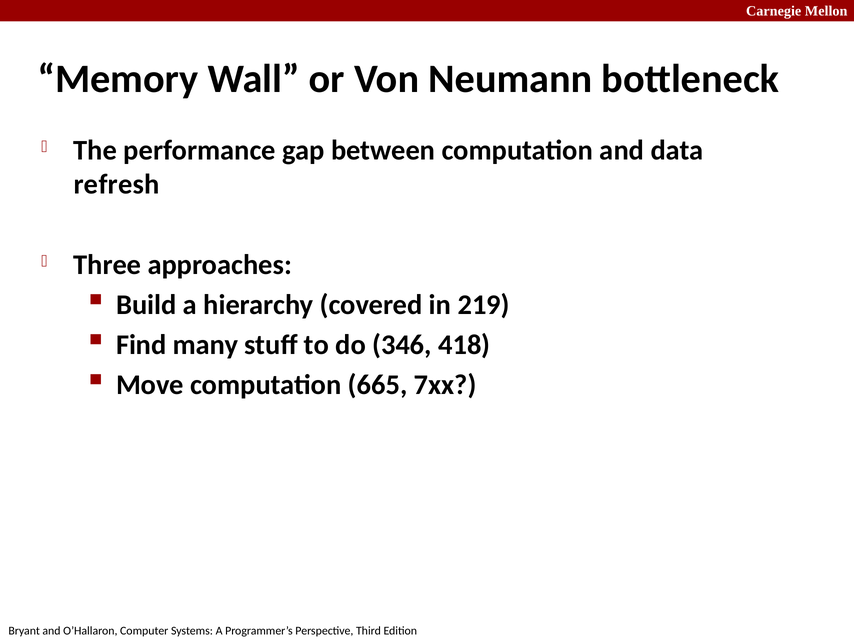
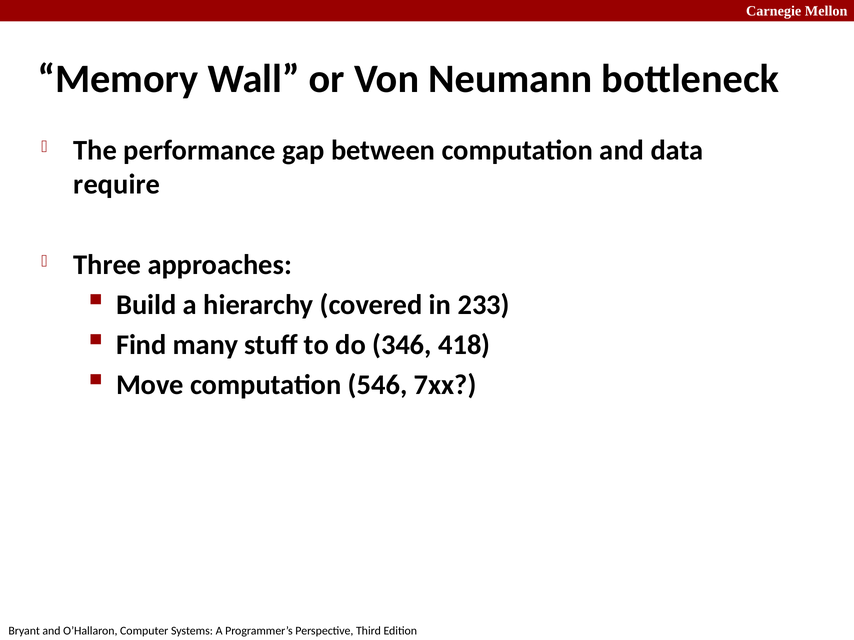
refresh: refresh -> require (117, 185)
219: 219 -> 233 (484, 305)
665: 665 -> 546 (378, 385)
